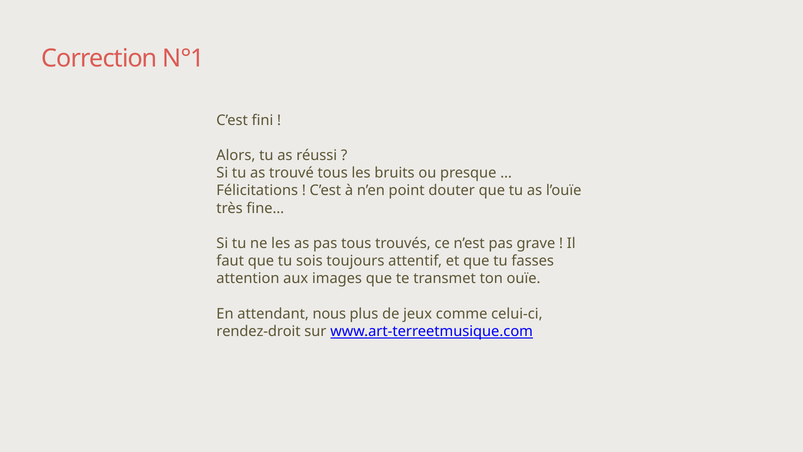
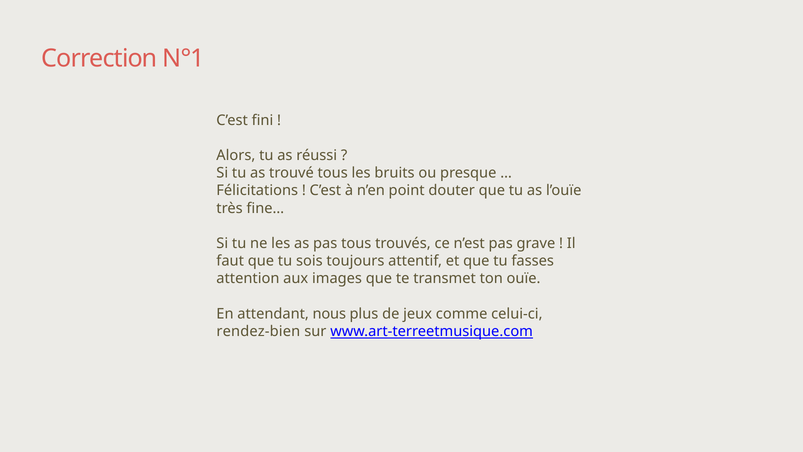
rendez-droit: rendez-droit -> rendez-bien (258, 331)
